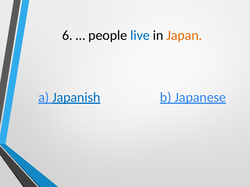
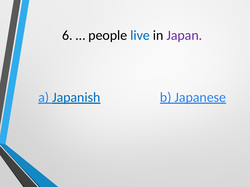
Japan colour: orange -> purple (184, 35)
